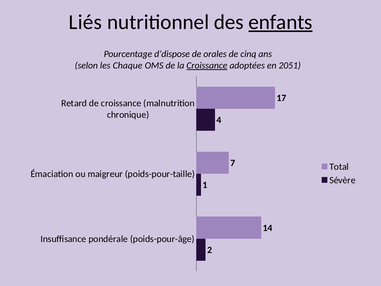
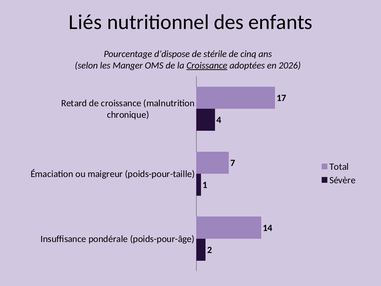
enfants underline: present -> none (280, 22)
orales: orales -> stérile (215, 54)
Chaque: Chaque -> Manger (128, 65)
2051: 2051 -> 2026 (290, 65)
